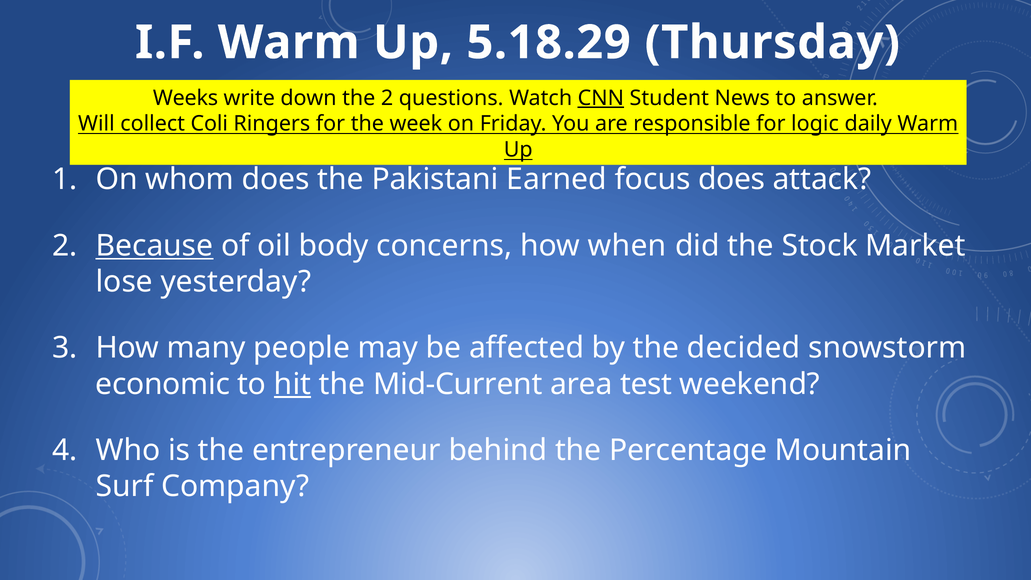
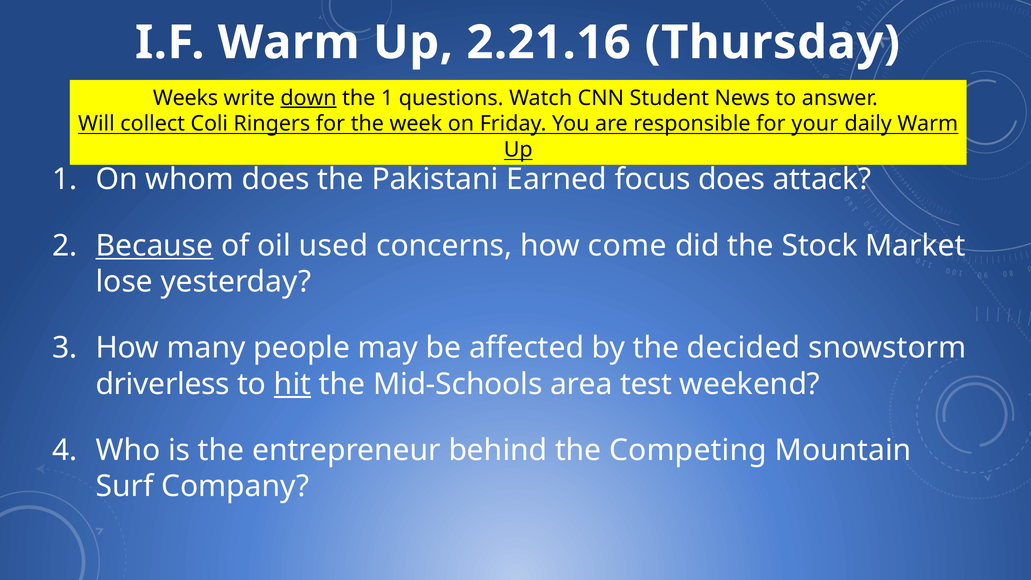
5.18.29: 5.18.29 -> 2.21.16 (549, 43)
down underline: none -> present (309, 98)
the 2: 2 -> 1 (387, 98)
CNN underline: present -> none (601, 98)
logic: logic -> your (815, 124)
body: body -> used (333, 246)
when: when -> come (627, 246)
economic: economic -> driverless (163, 384)
Mid-Current: Mid-Current -> Mid-Schools (458, 384)
Percentage: Percentage -> Competing (688, 450)
